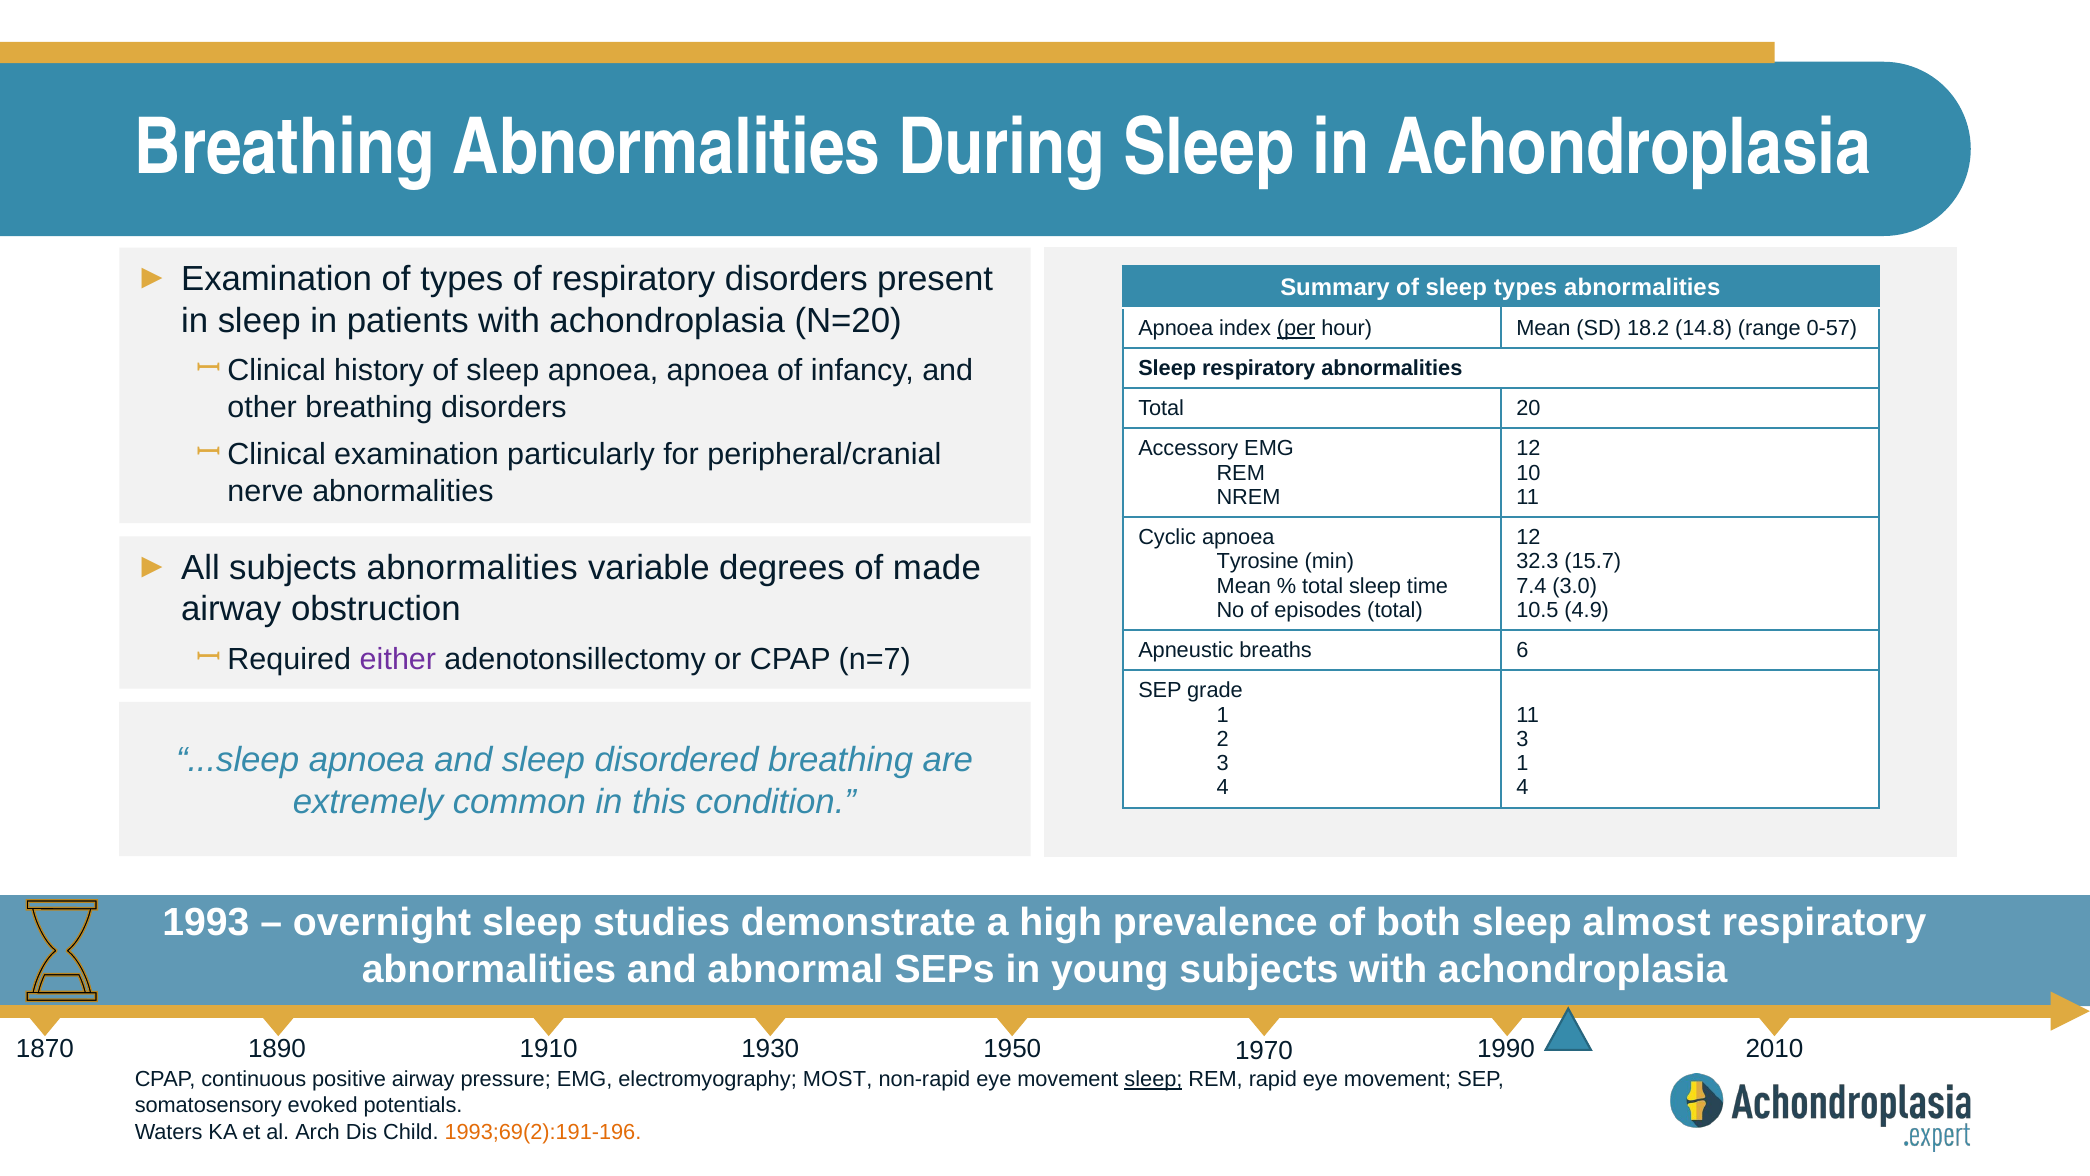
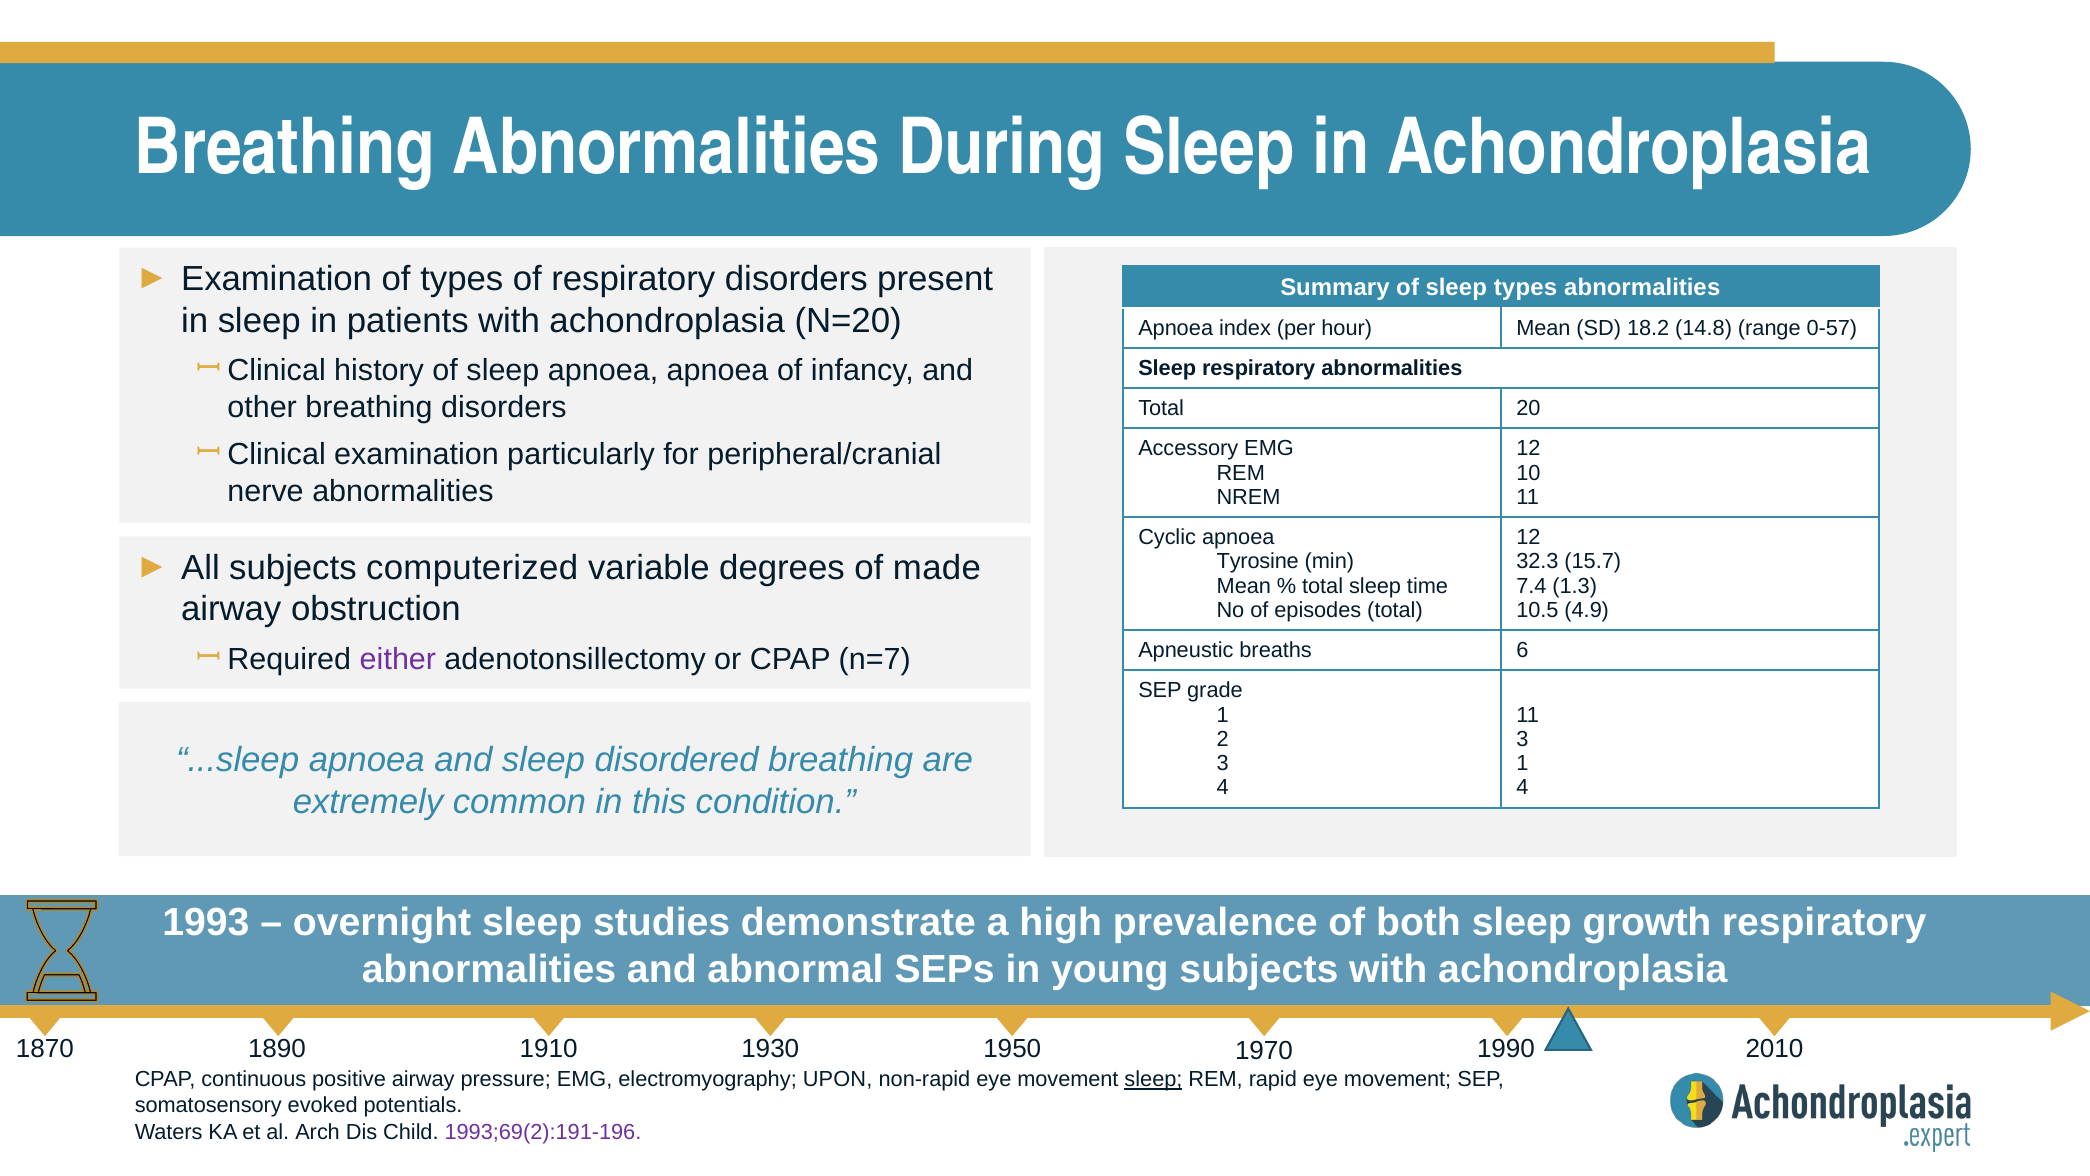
per underline: present -> none (1296, 328)
subjects abnormalities: abnormalities -> computerized (472, 567)
3.0: 3.0 -> 1.3 (1575, 586)
almost: almost -> growth (1647, 922)
MOST: MOST -> UPON (838, 1079)
1993;69(2):191-196 colour: orange -> purple (543, 1131)
